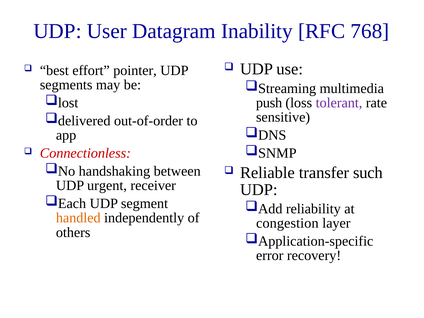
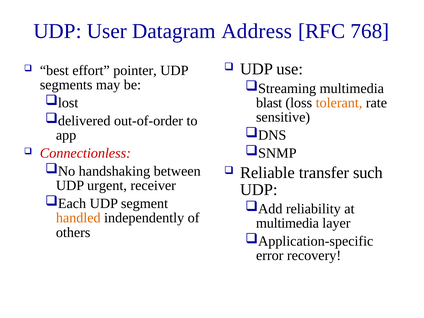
Inability: Inability -> Address (257, 31)
push: push -> blast (269, 103)
tolerant colour: purple -> orange (339, 103)
congestion: congestion -> multimedia (287, 223)
